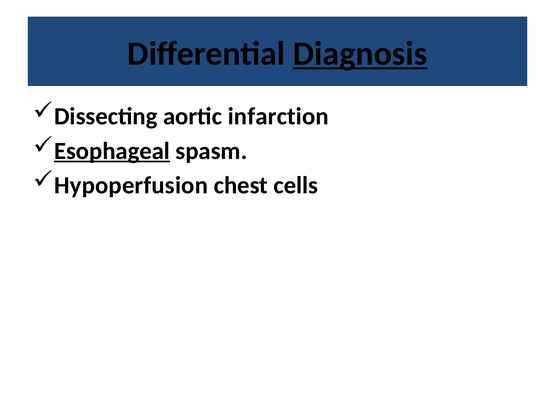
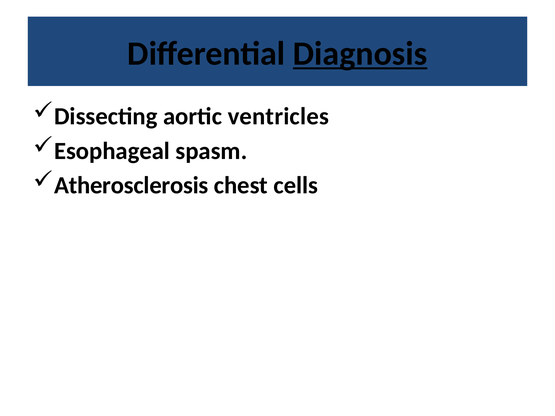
infarction: infarction -> ventricles (278, 116)
Esophageal underline: present -> none (112, 151)
Hypoperfusion: Hypoperfusion -> Atherosclerosis (131, 186)
